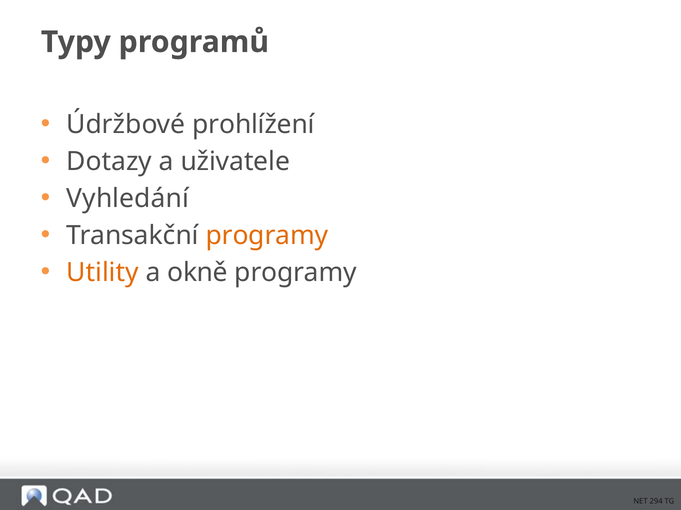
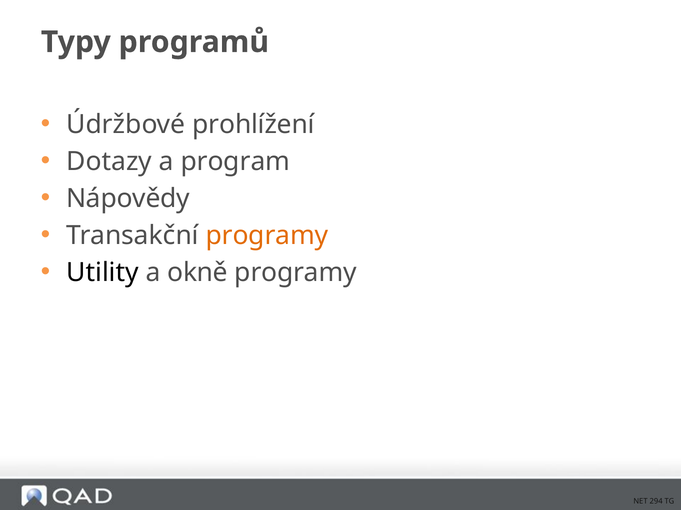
uživatele: uživatele -> program (235, 162)
Vyhledání: Vyhledání -> Nápovědy (128, 199)
Utility colour: orange -> black (103, 273)
